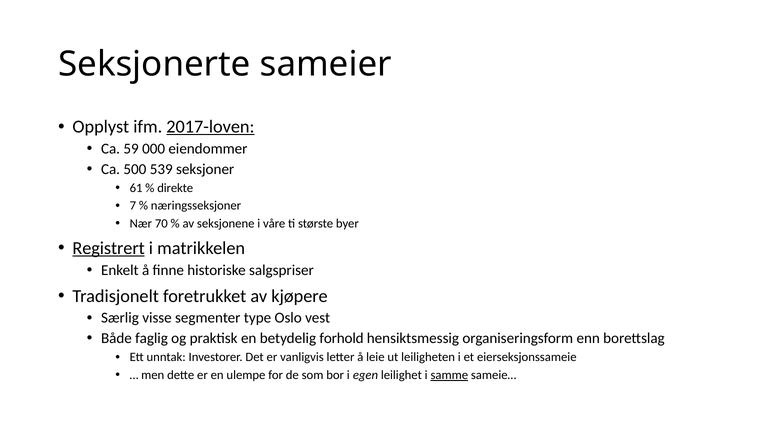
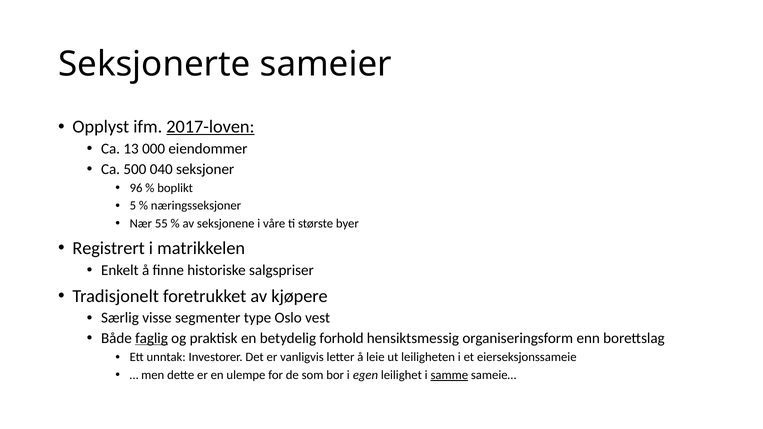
59: 59 -> 13 (131, 149)
539: 539 -> 040 (161, 169)
61: 61 -> 96 (136, 188)
direkte: direkte -> boplikt (175, 188)
7: 7 -> 5 (133, 206)
70: 70 -> 55 (161, 224)
Registrert underline: present -> none (109, 248)
faglig underline: none -> present (152, 338)
